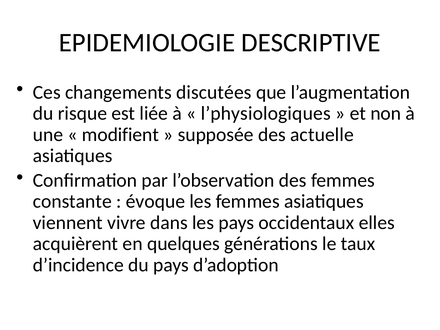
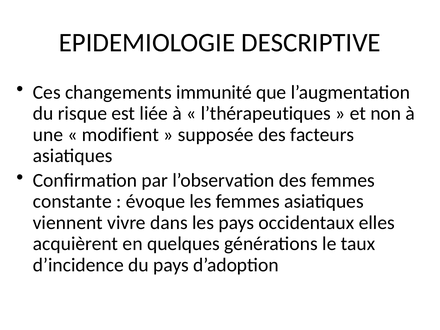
discutées: discutées -> immunité (214, 92)
l’physiologiques: l’physiologiques -> l’thérapeutiques (266, 113)
actuelle: actuelle -> facteurs (322, 135)
